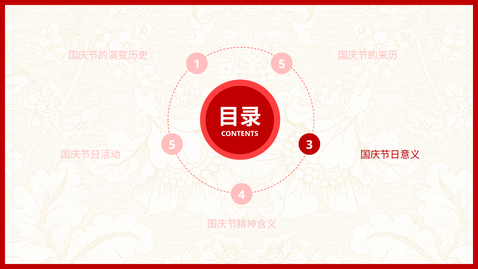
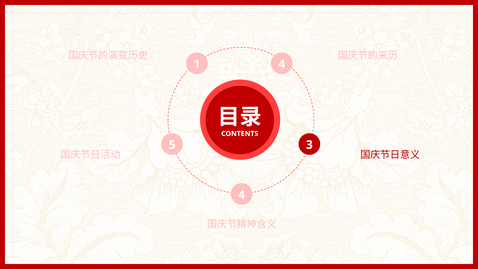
1 5: 5 -> 4 (282, 64)
